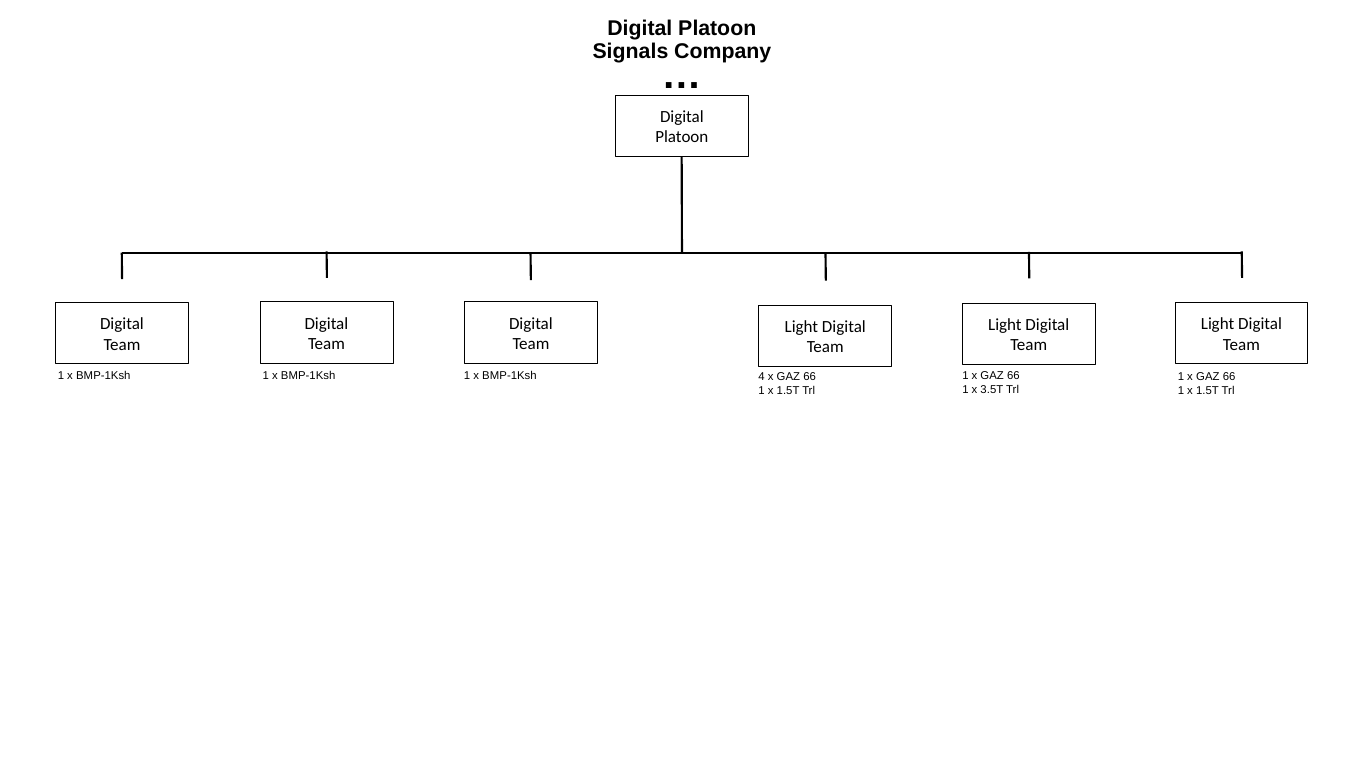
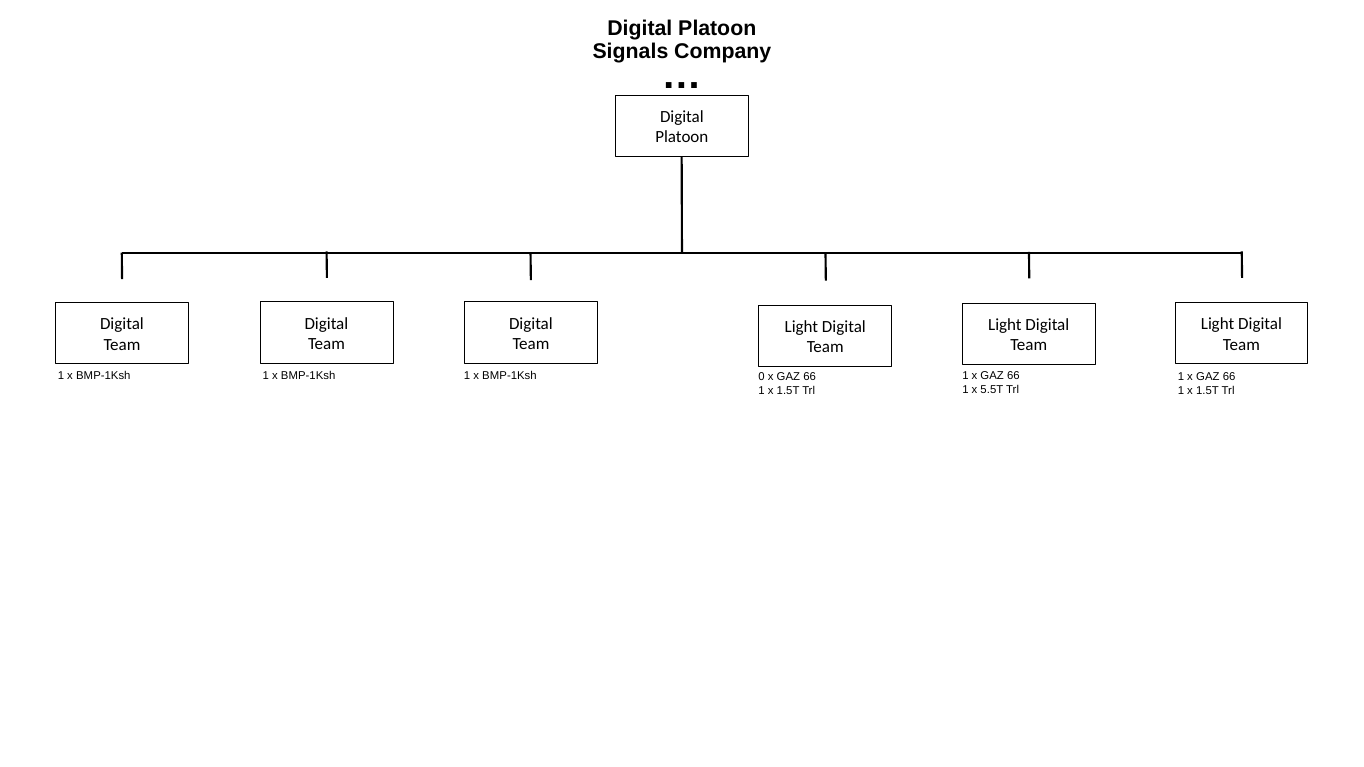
4: 4 -> 0 (762, 377)
3.5T: 3.5T -> 5.5T (992, 390)
